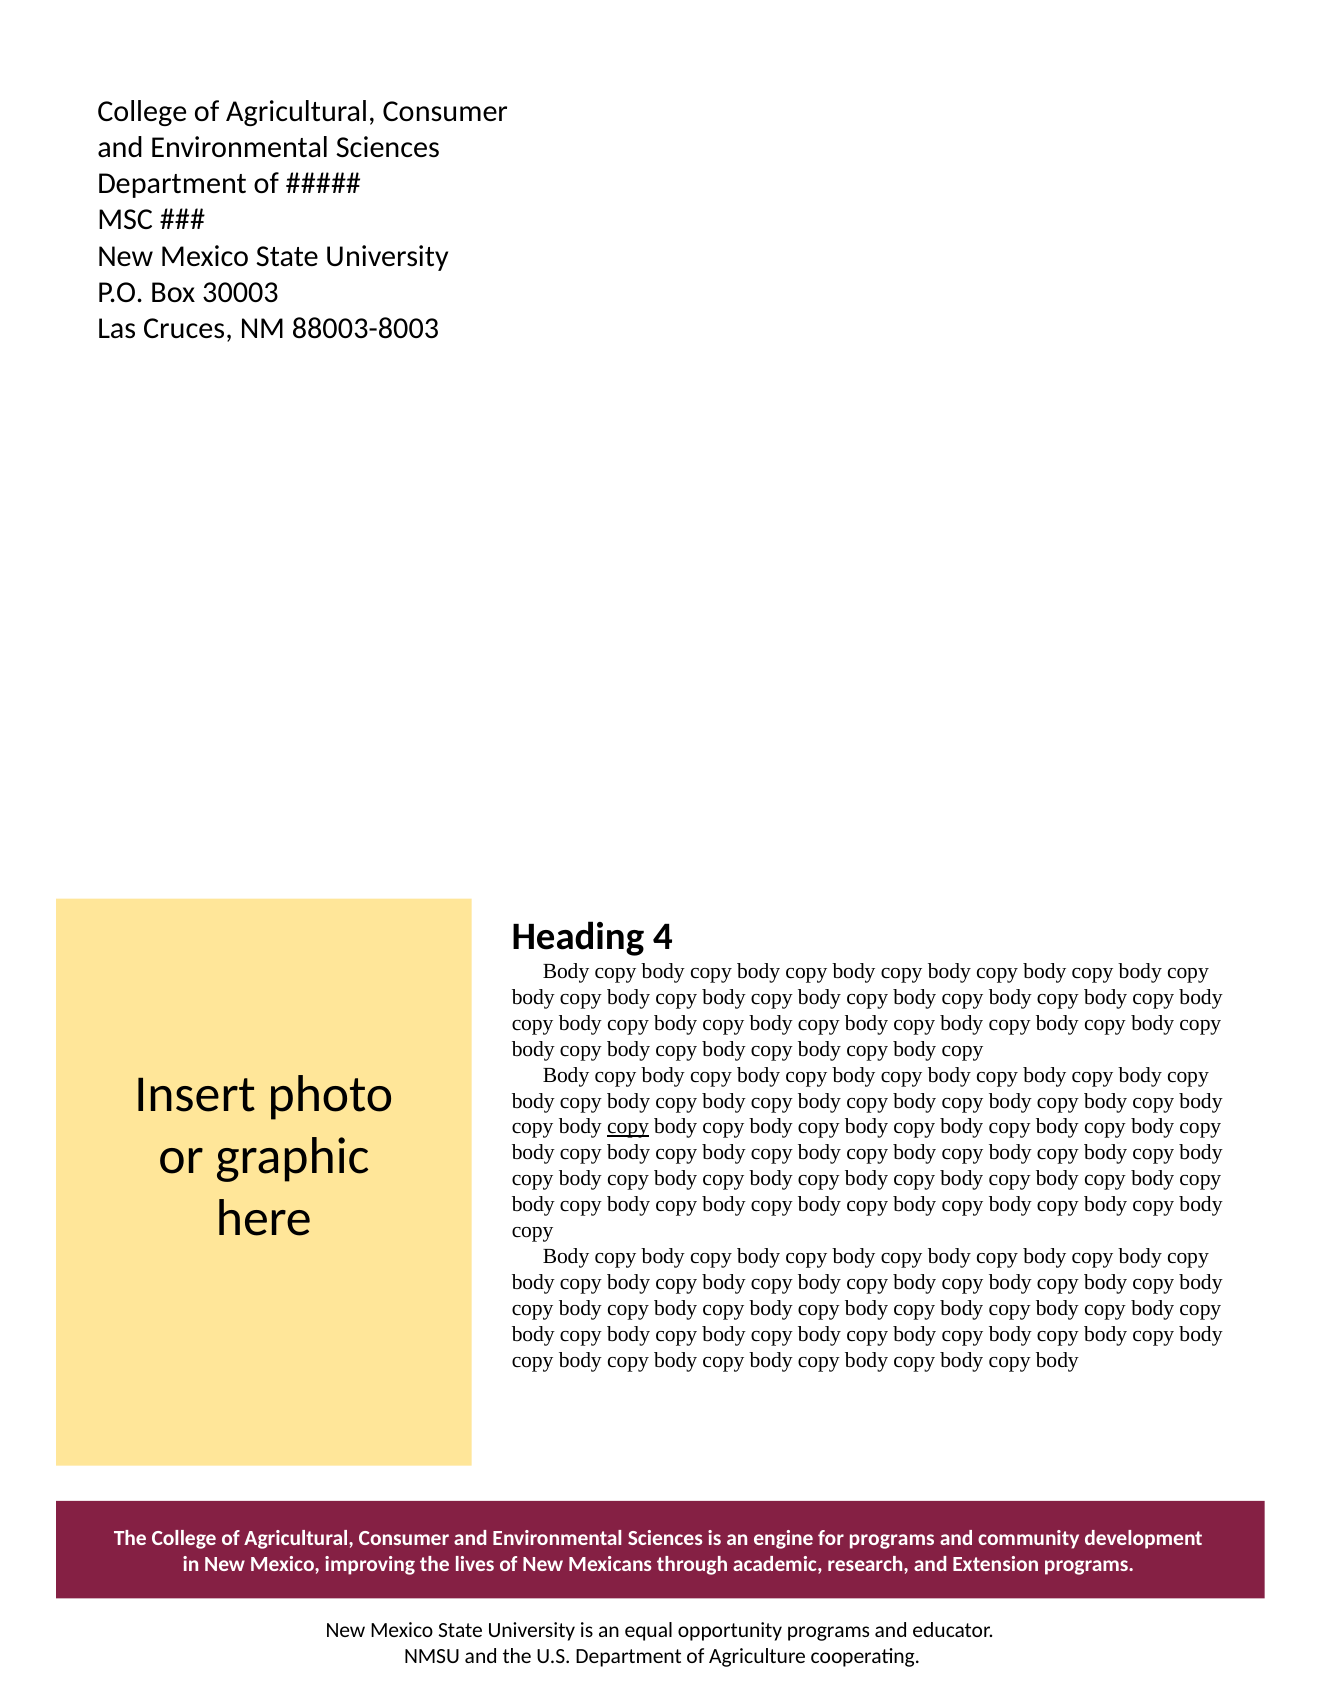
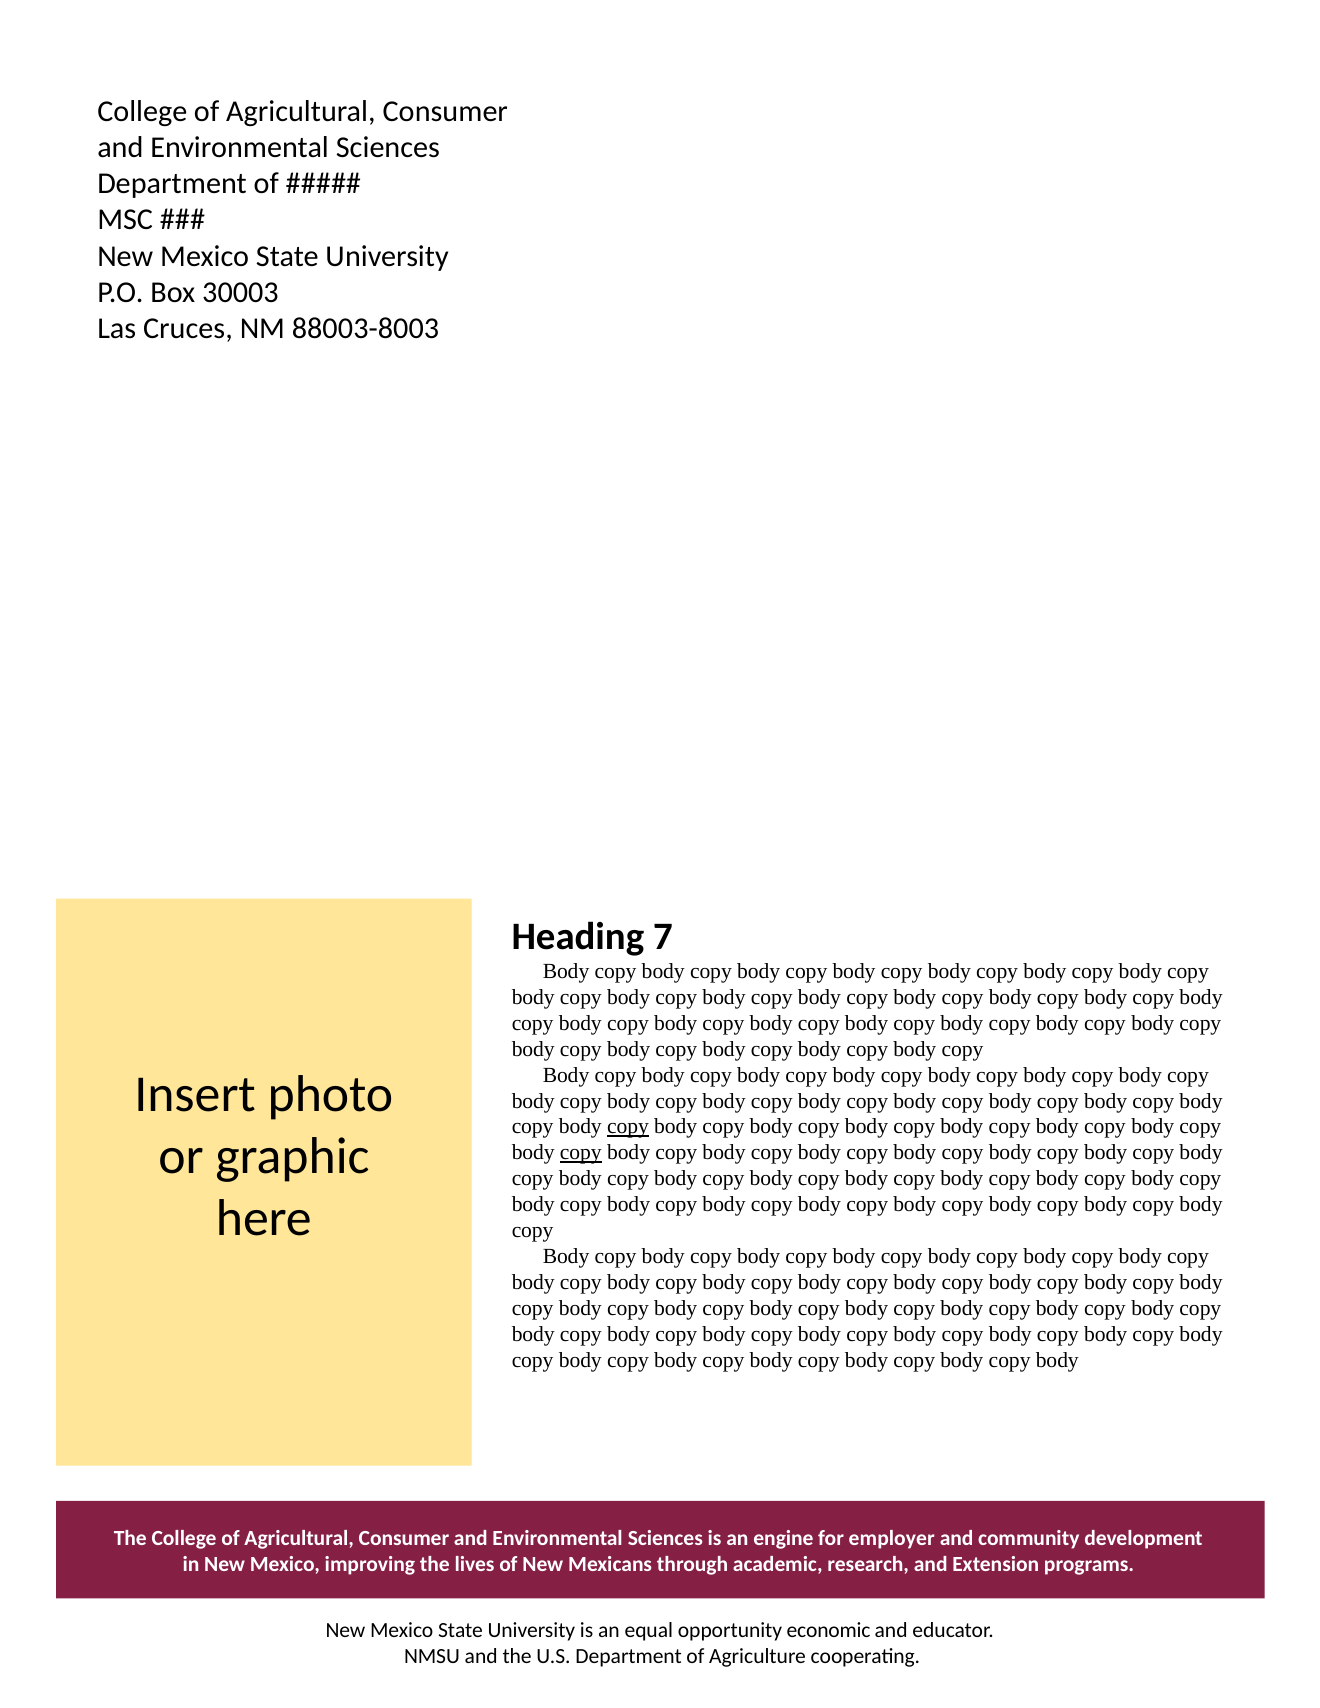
4: 4 -> 7 (663, 937)
copy underline: none -> present (581, 1153)
for programs: programs -> employer (892, 1538)
opportunity programs: programs -> economic (829, 1631)
